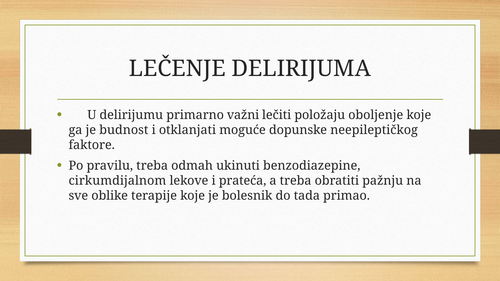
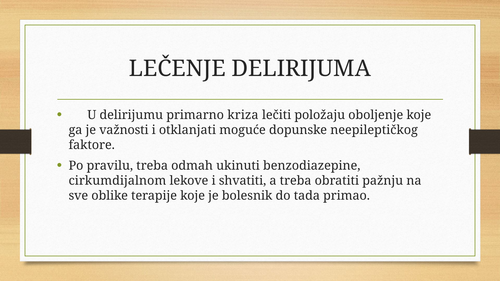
važni: važni -> kriza (243, 115)
budnost: budnost -> važnosti (124, 130)
prateća: prateća -> shvatiti (243, 181)
